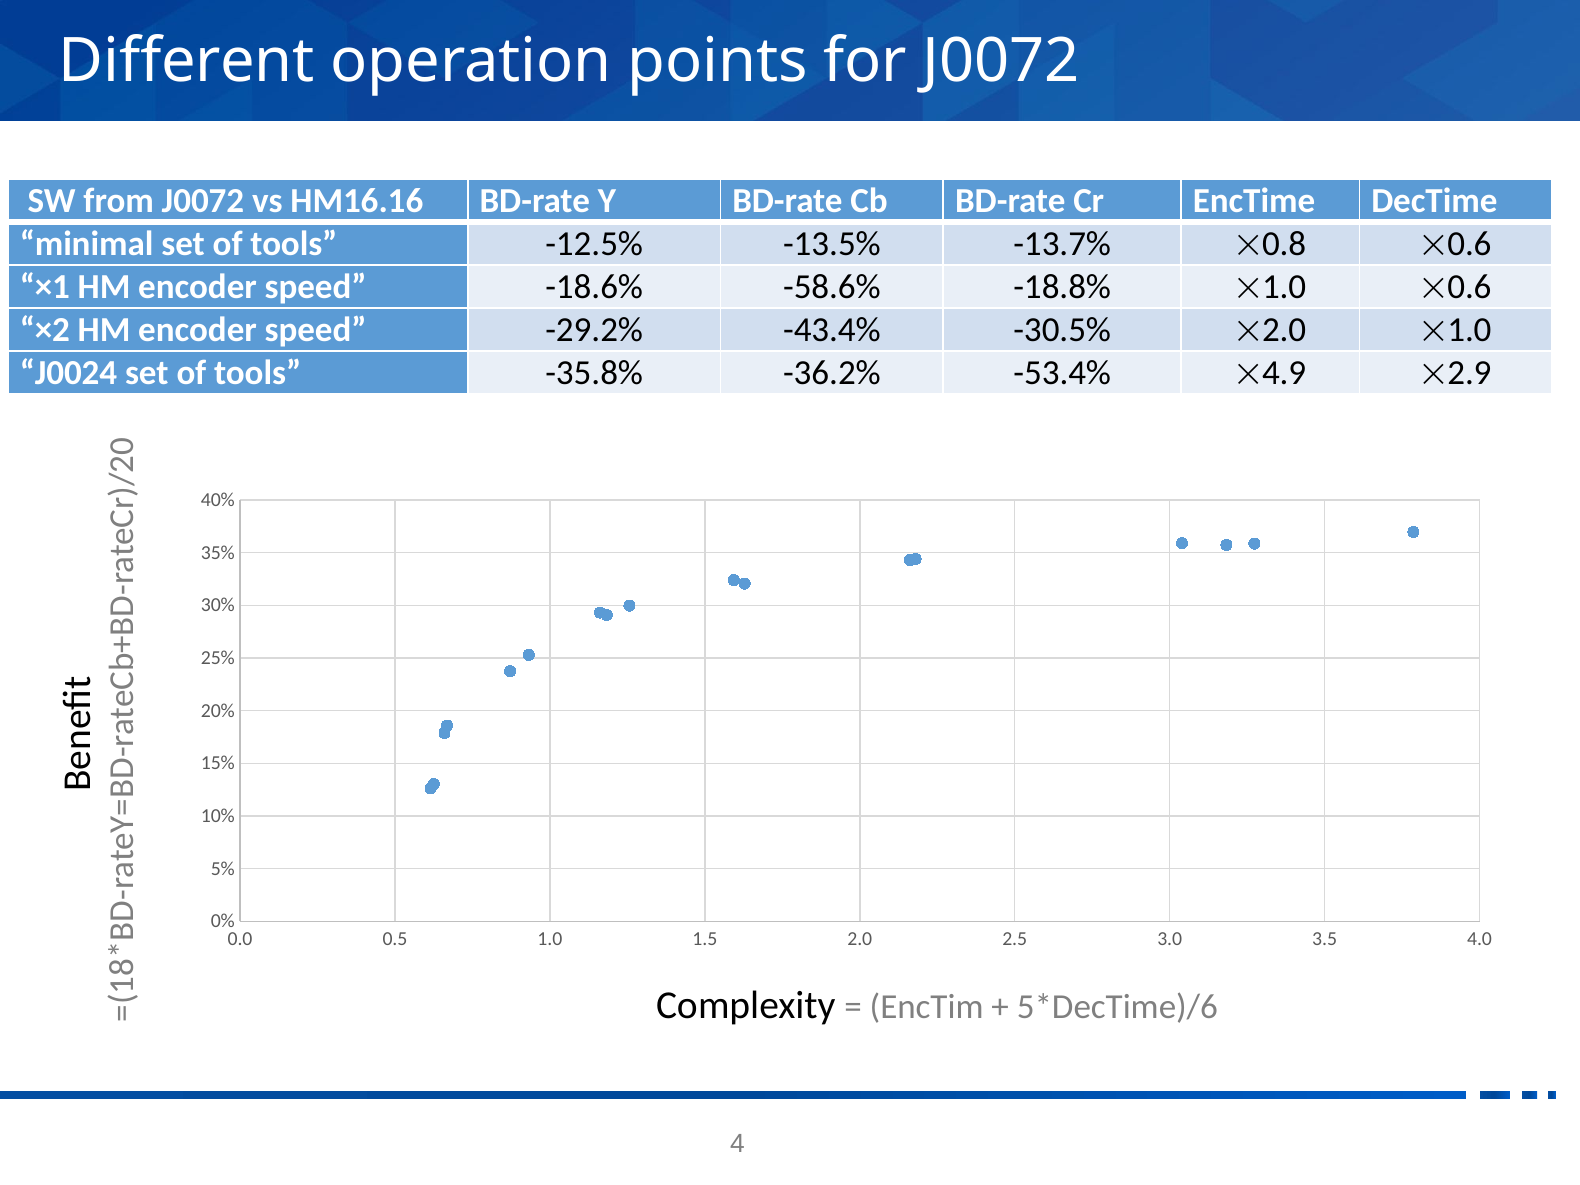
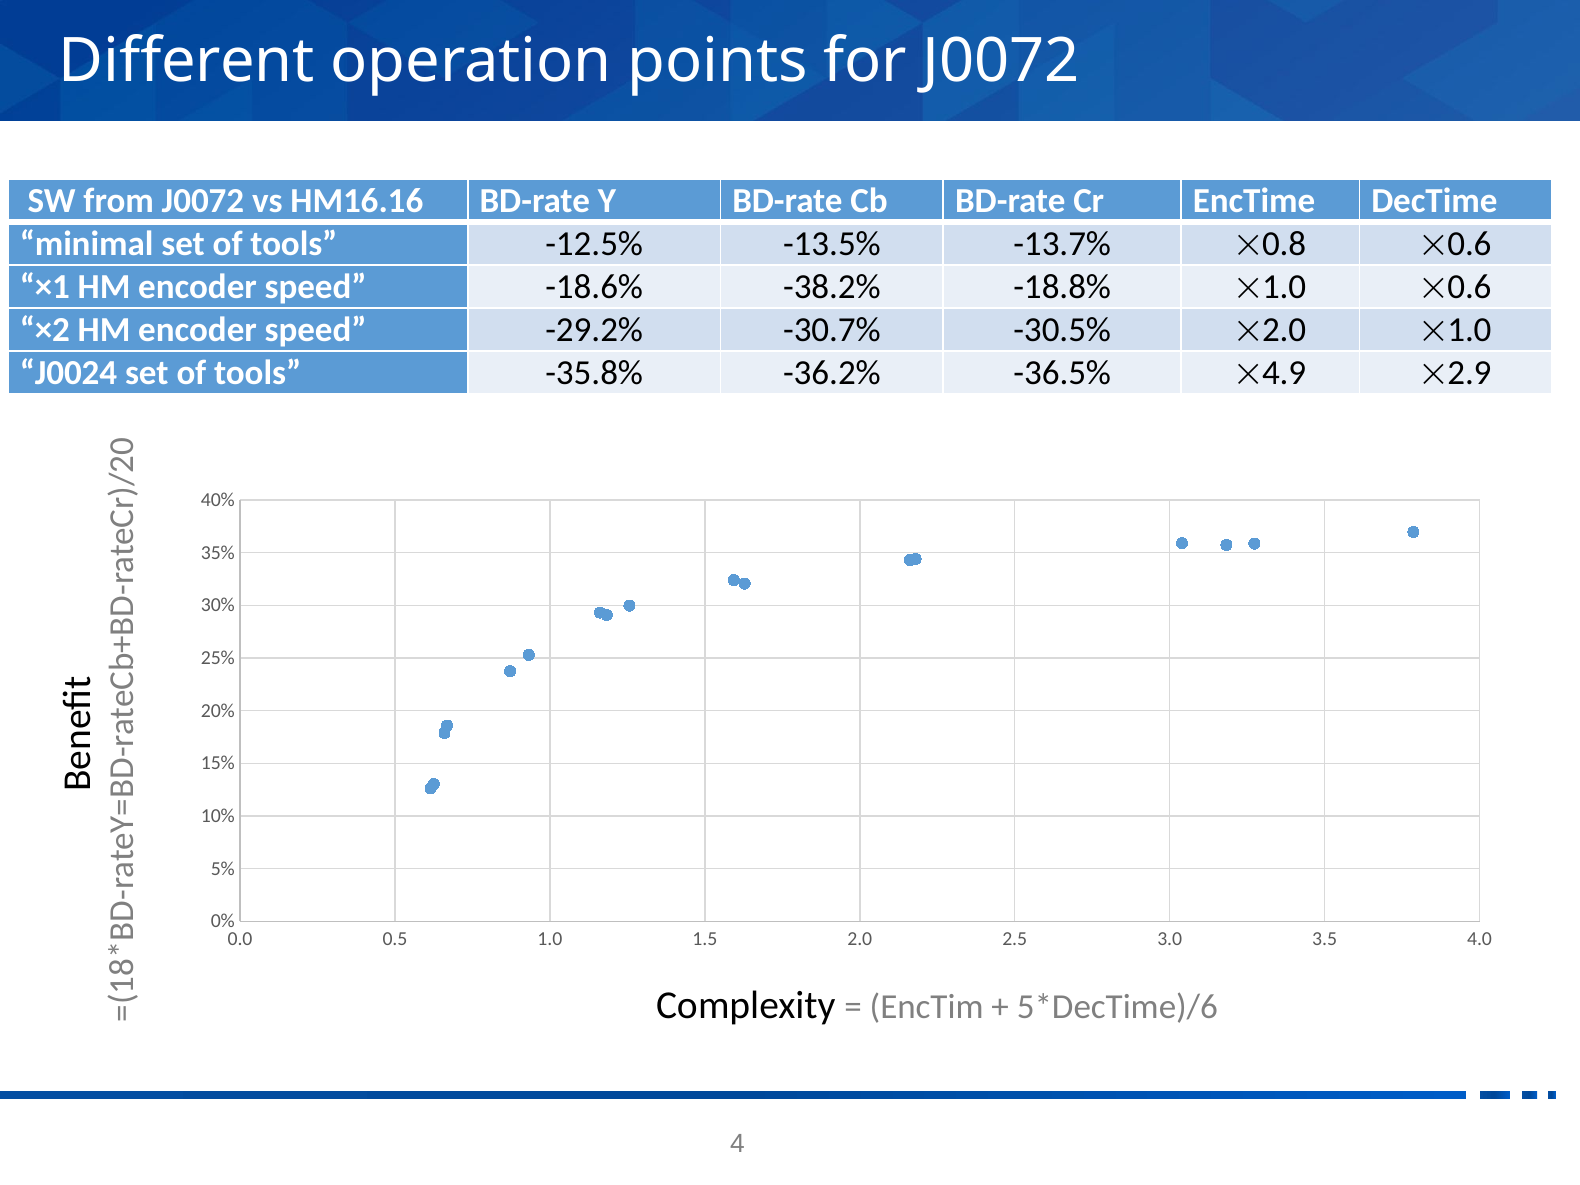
-58.6%: -58.6% -> -38.2% (832, 287)
-43.4%: -43.4% -> -30.7% (832, 330)
-53.4%: -53.4% -> -36.5% (1062, 373)
